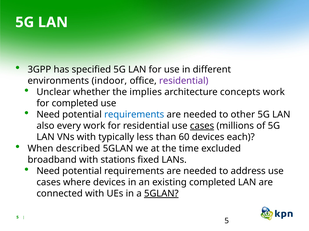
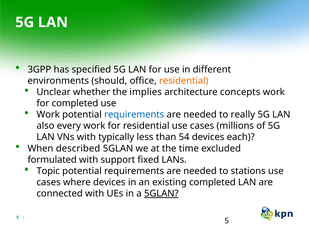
indoor: indoor -> should (109, 81)
residential colour: purple -> orange (184, 81)
Need: Need -> Work (48, 115)
other: other -> really (243, 115)
cases underline: present -> none (202, 126)
60: 60 -> 54 (184, 138)
broadband: broadband -> formulated (52, 160)
stations: stations -> support (118, 160)
Need: Need -> Topic (48, 172)
address: address -> stations (248, 172)
